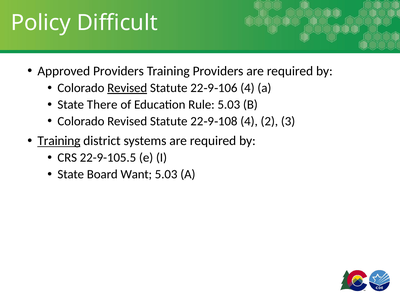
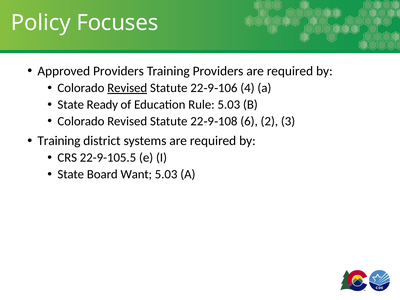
Difficult: Difficult -> Focuses (117, 23)
There: There -> Ready (102, 105)
4: 4 -> 6 (249, 121)
Training underline: present -> none (59, 141)
